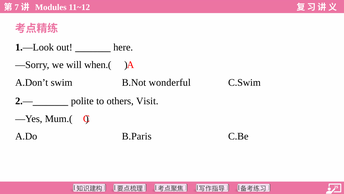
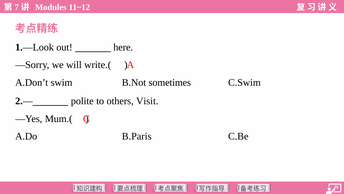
when.(: when.( -> write.( (98, 65)
wonderful: wonderful -> sometimes (170, 82)
